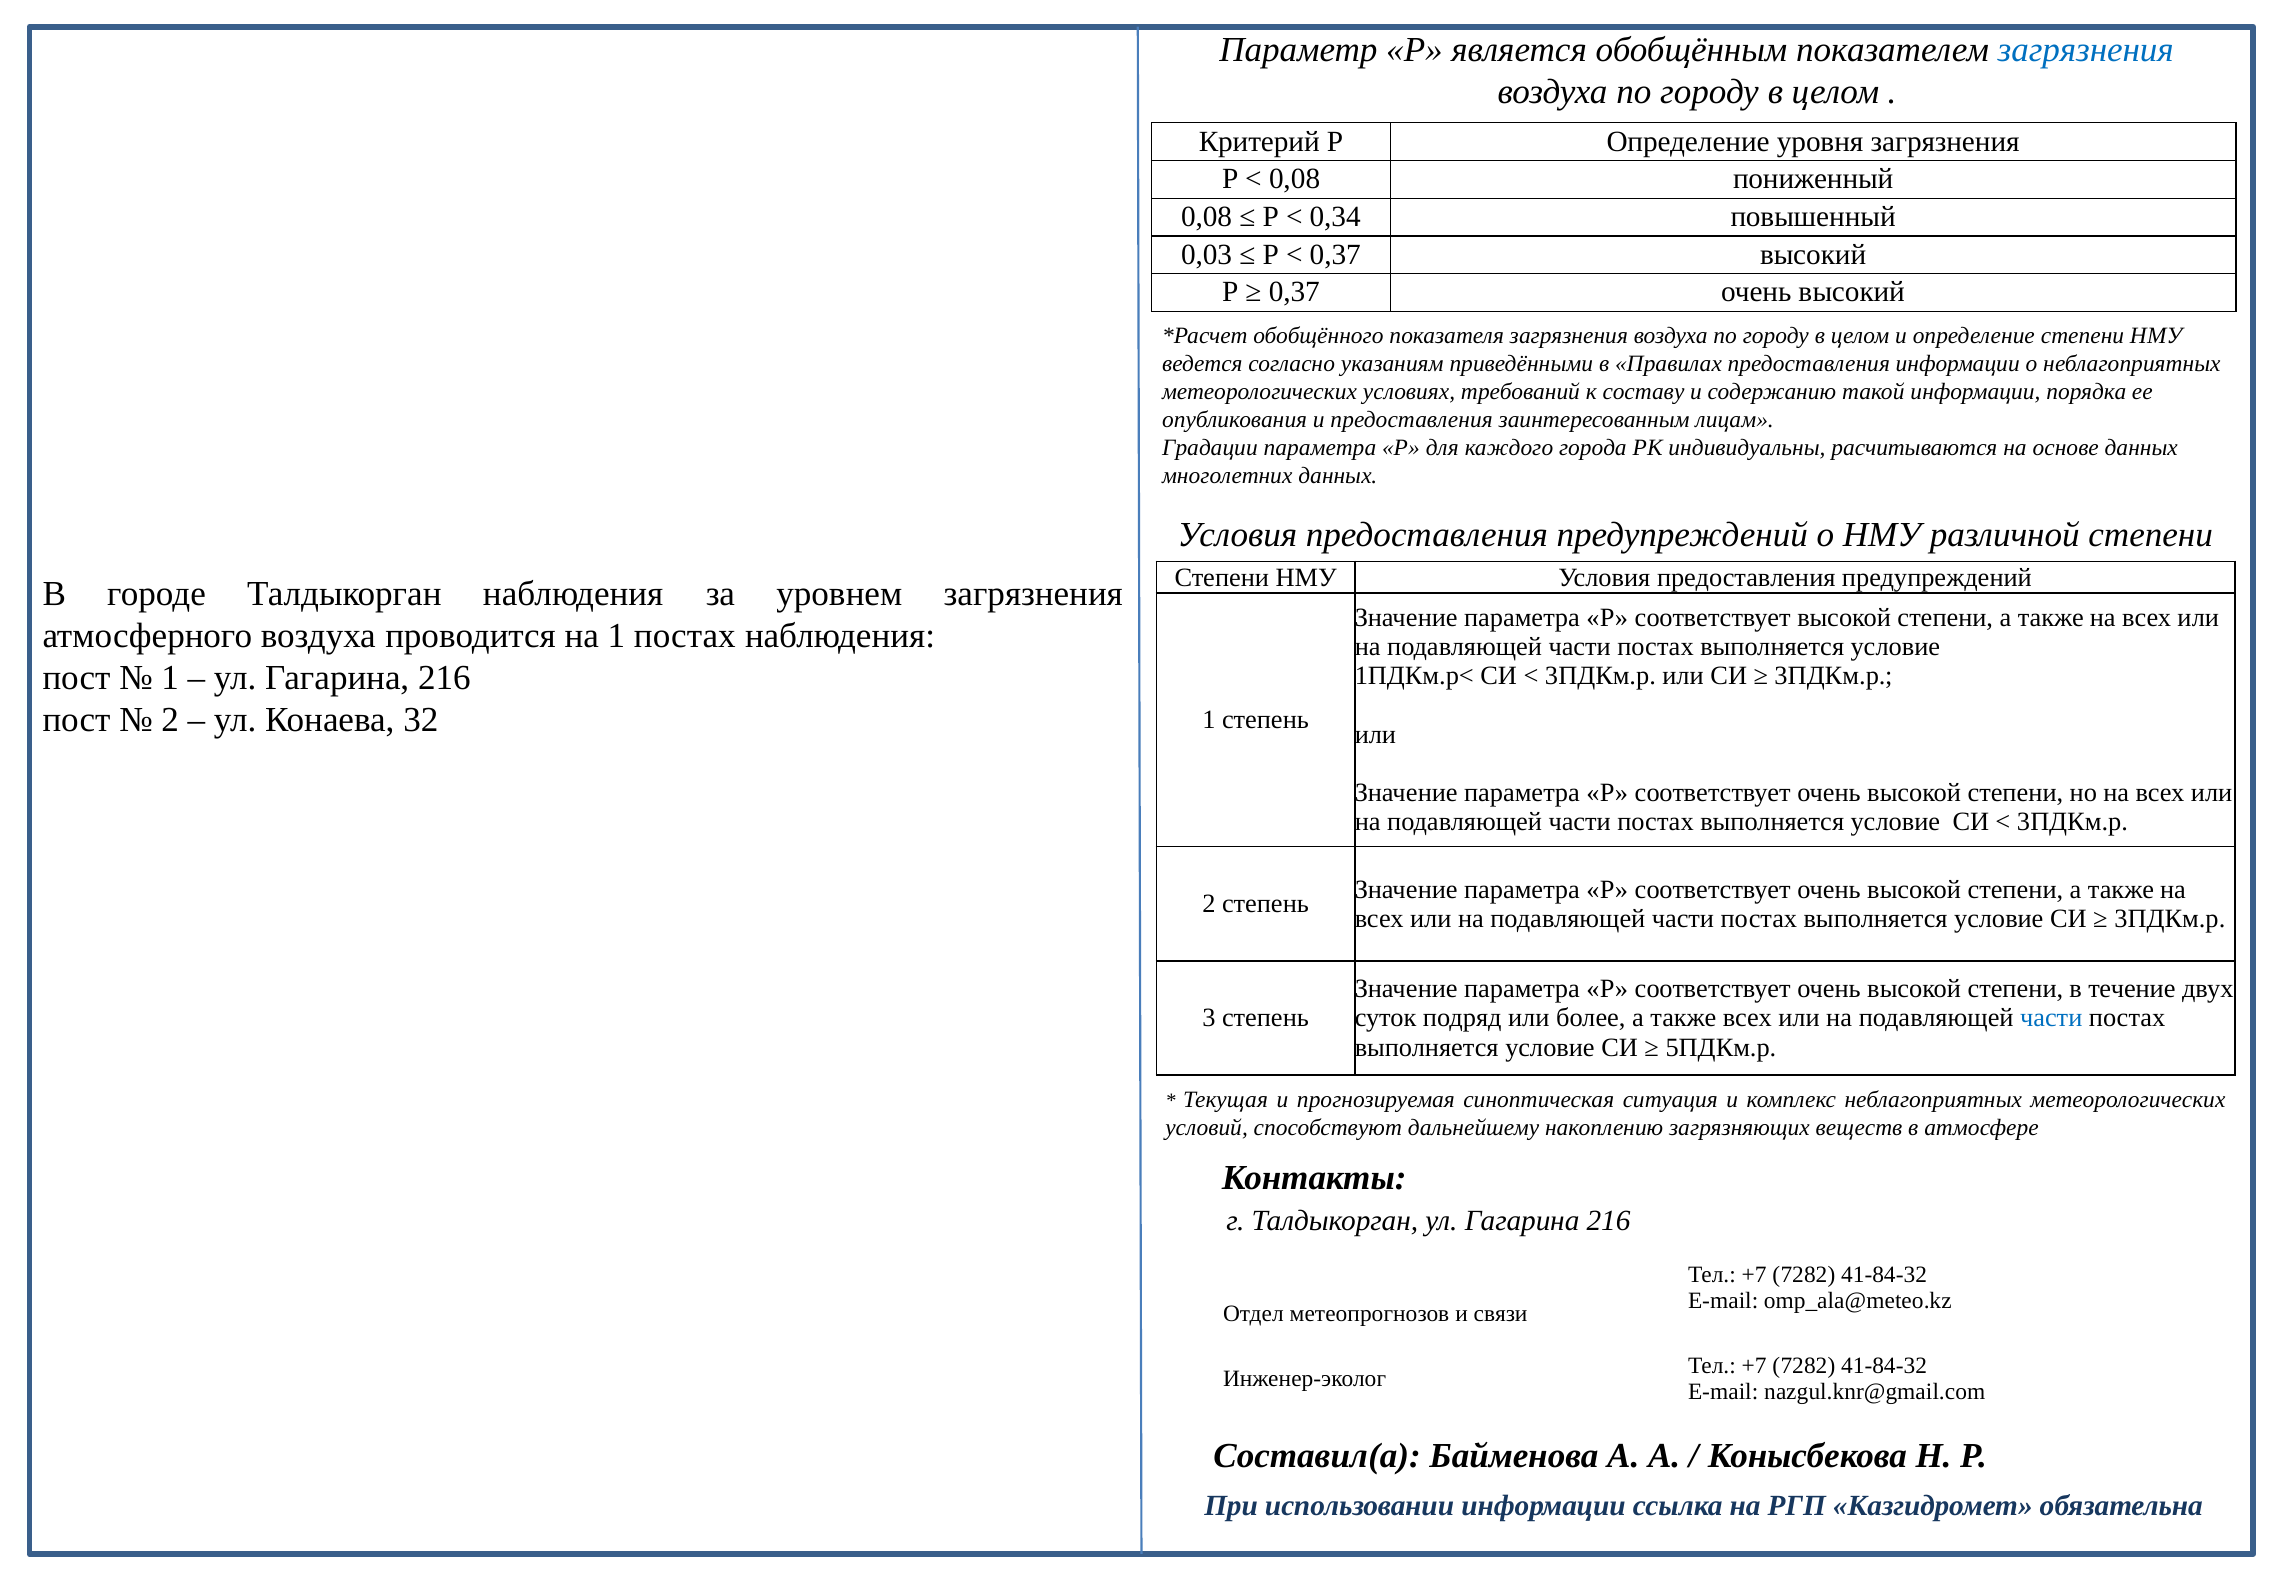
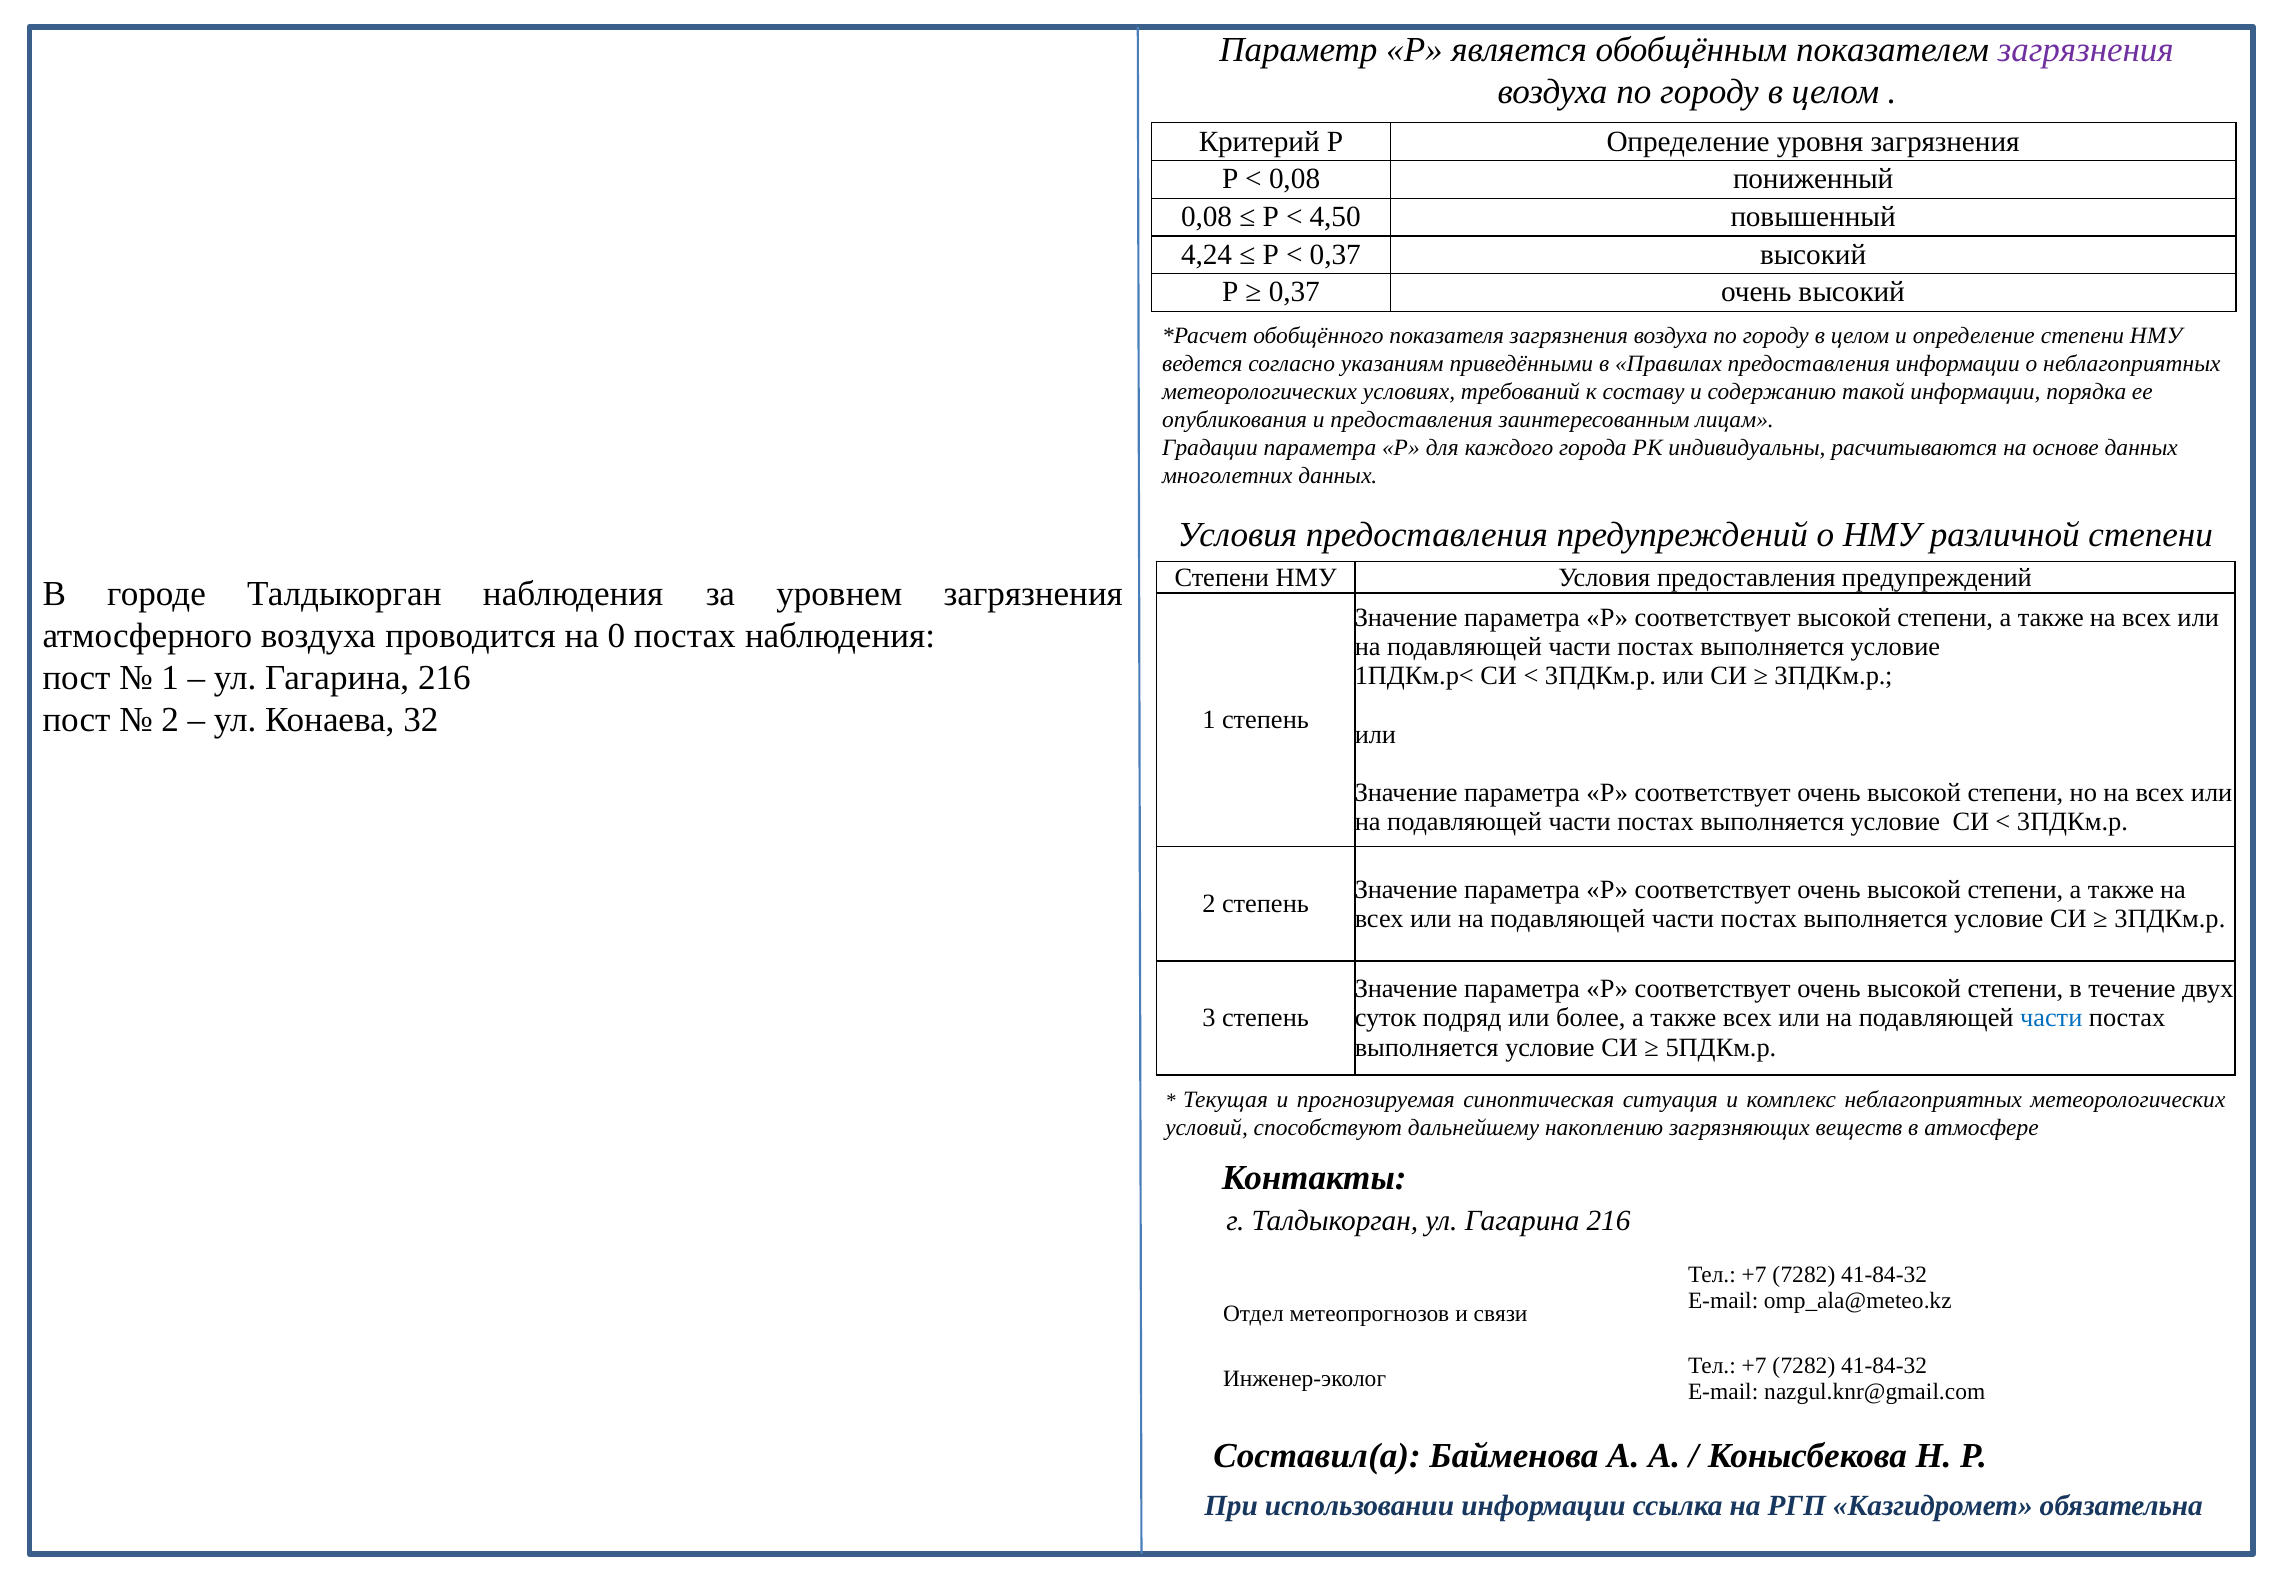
загрязнения colour: blue -> purple (2086, 50)
0,34: 0,34 -> 4,50 (1335, 217)
0,03: 0,03 -> 4,24 (1207, 254)
на 1: 1 -> 0 (616, 636)
